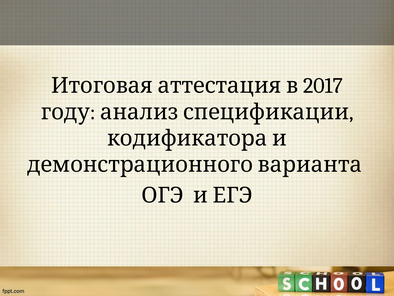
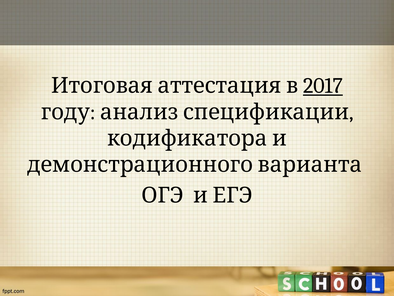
2017 underline: none -> present (323, 86)
